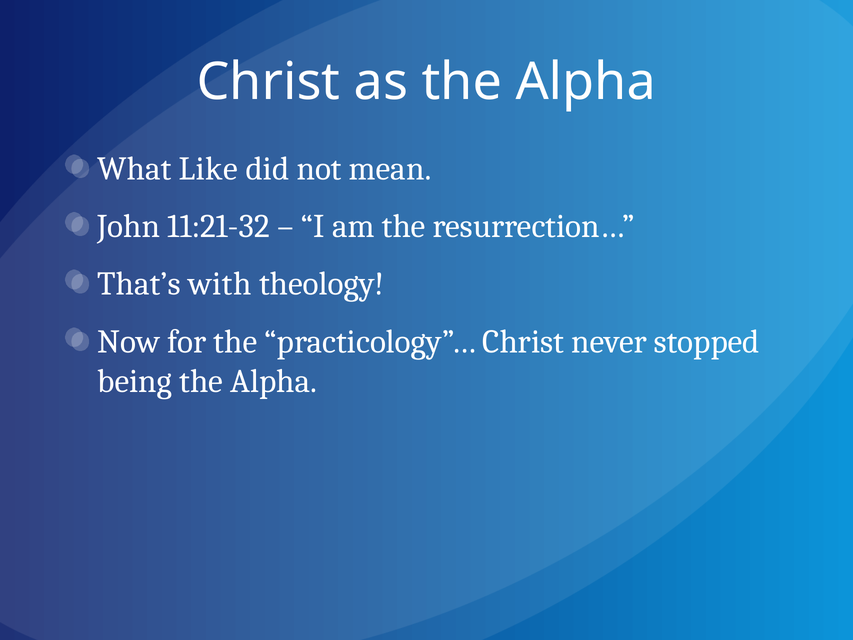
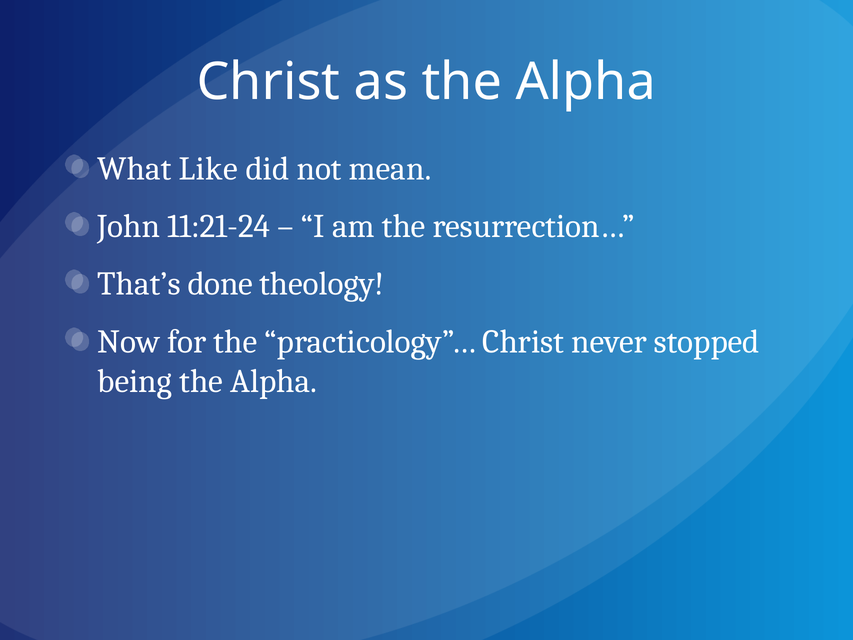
11:21-32: 11:21-32 -> 11:21-24 (219, 226)
with: with -> done (220, 284)
